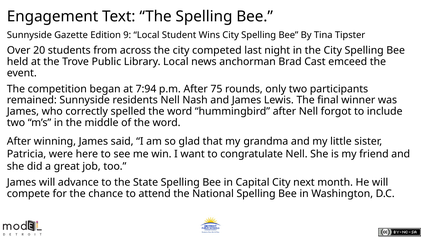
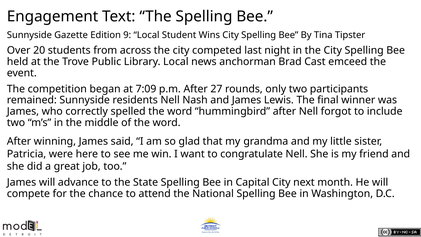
7:94: 7:94 -> 7:09 (146, 89)
75: 75 -> 27 (216, 89)
